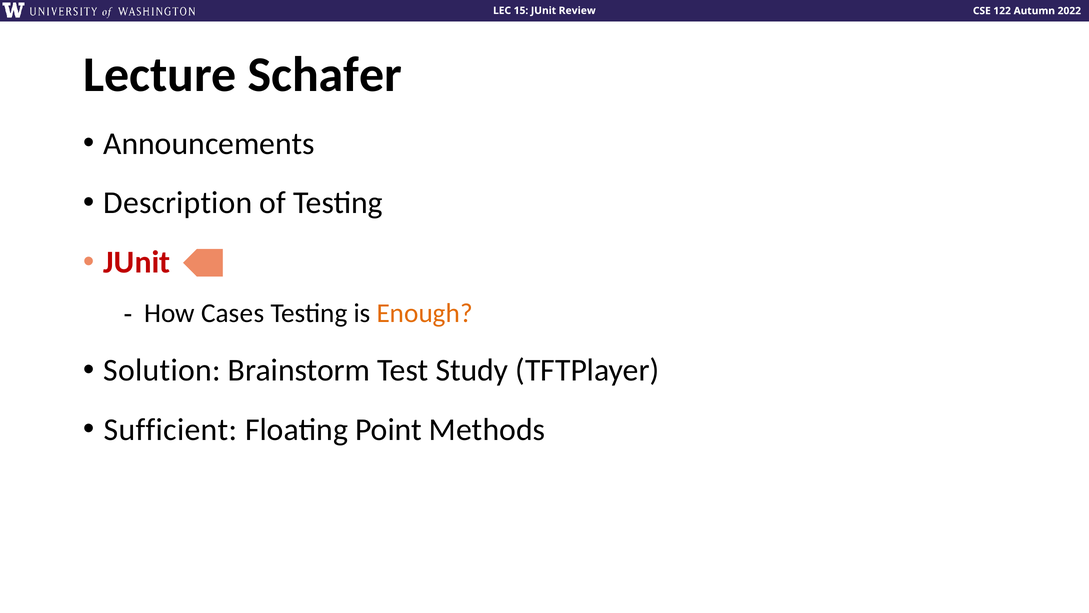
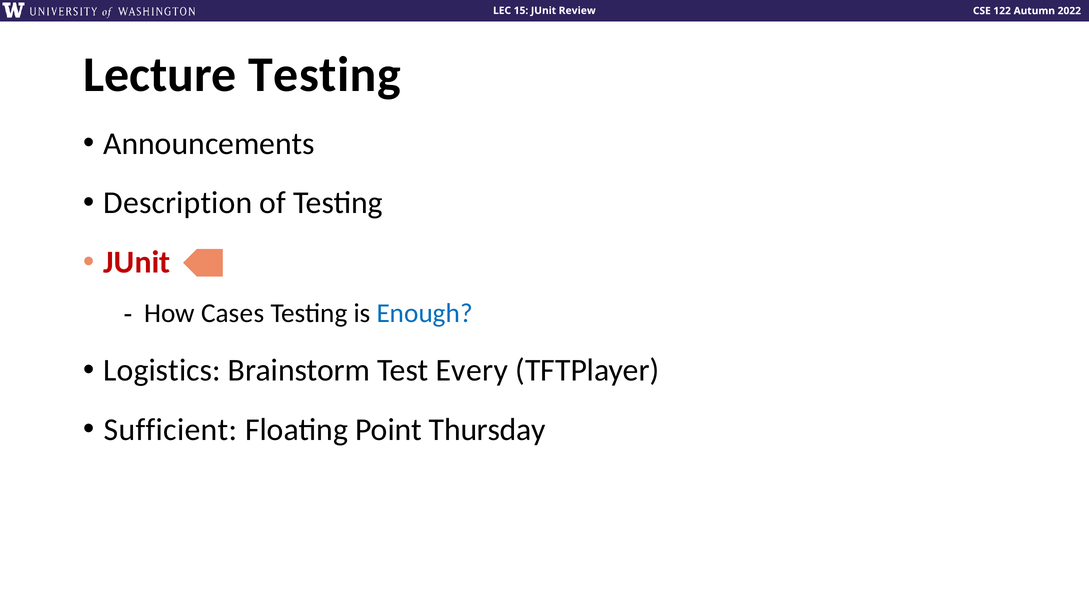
Lecture Schafer: Schafer -> Testing (324, 74)
Enough colour: orange -> blue (425, 313)
Solution: Solution -> Logistics (162, 370)
Study: Study -> Every (472, 370)
Methods: Methods -> Thursday (487, 429)
